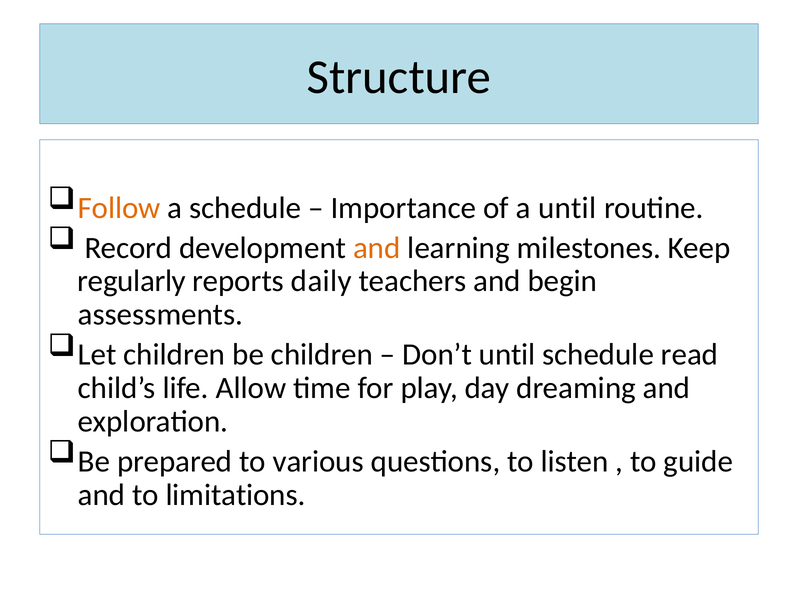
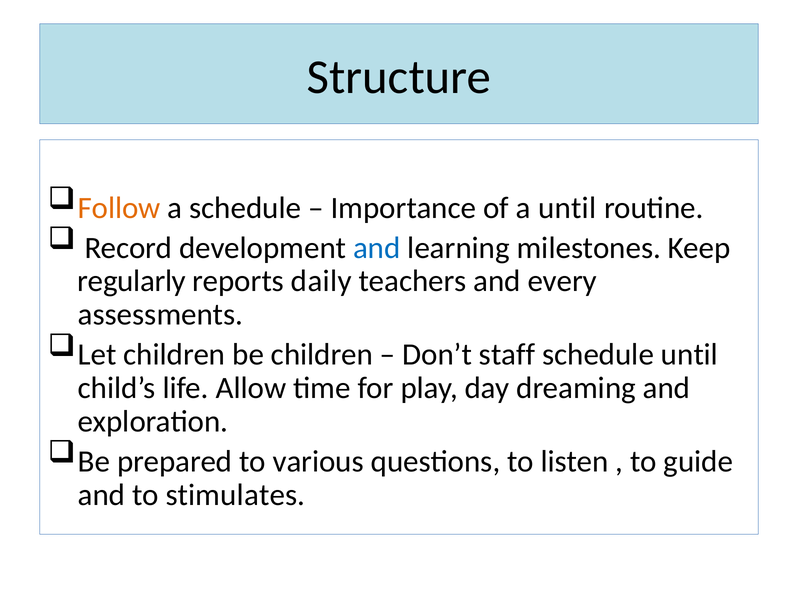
and colour: orange -> blue (377, 248)
begin: begin -> every (562, 281)
Don’t until: until -> staff (507, 355)
schedule read: read -> until (690, 355)
limitations: limitations -> stimulates (235, 495)
